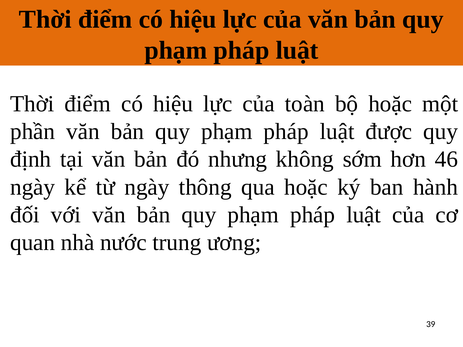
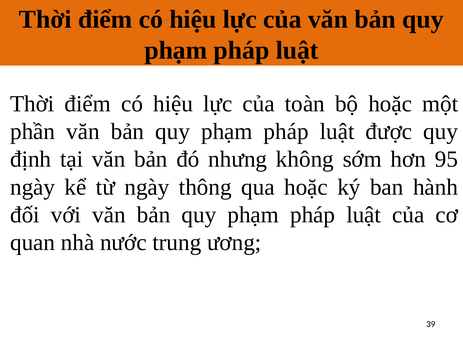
46: 46 -> 95 (446, 159)
